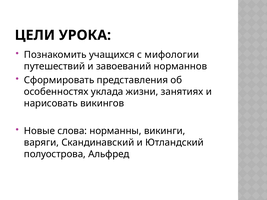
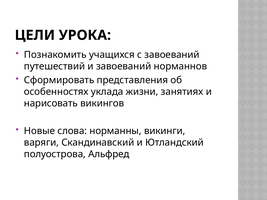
с мифологии: мифологии -> завоеваний (172, 55)
